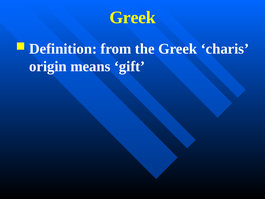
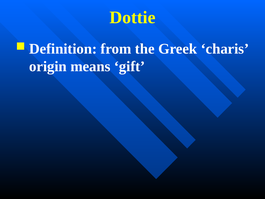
Greek: Greek -> Dottie (132, 18)
